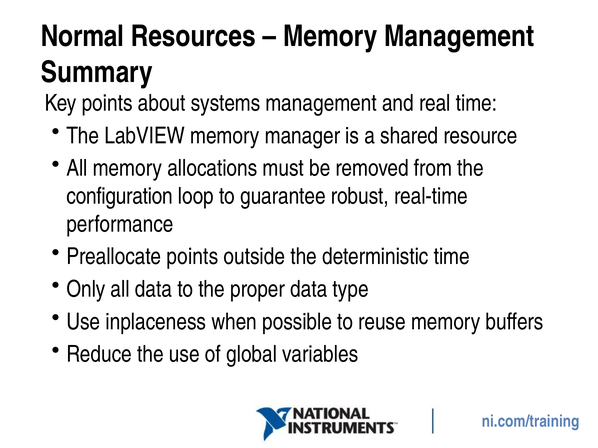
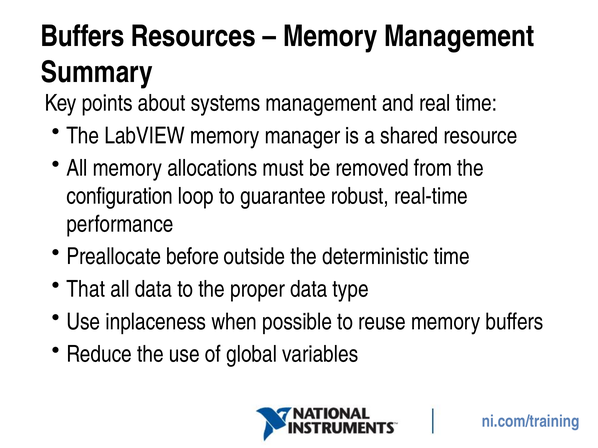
Normal: Normal -> Buffers (83, 36)
Preallocate points: points -> before (193, 257)
Only: Only -> That (86, 289)
